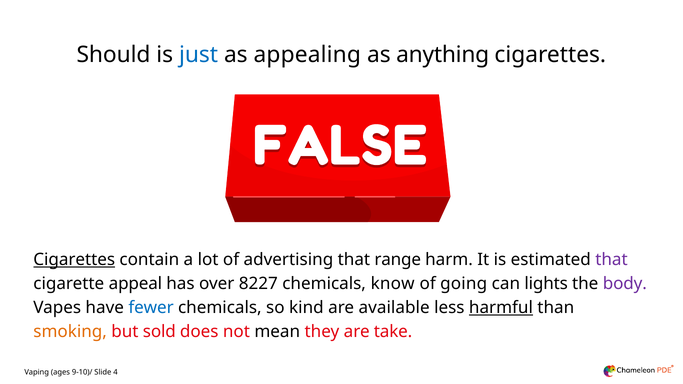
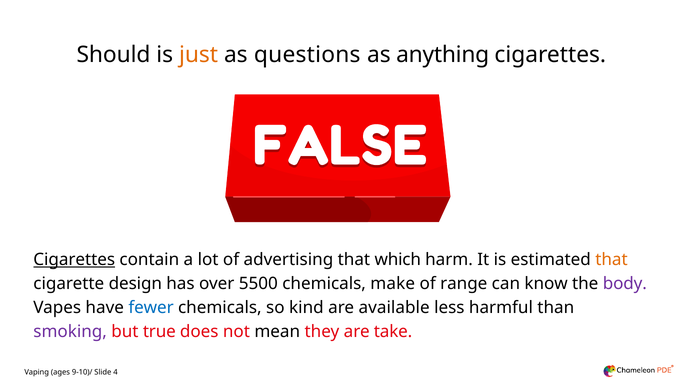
just colour: blue -> orange (199, 55)
appealing: appealing -> questions (307, 55)
range: range -> which (398, 260)
that colour: purple -> orange (611, 260)
appeal: appeal -> design (135, 284)
8227: 8227 -> 5500 (258, 284)
know: know -> make (393, 284)
going: going -> range (464, 284)
lights: lights -> know (546, 284)
harmful underline: present -> none (501, 308)
smoking colour: orange -> purple (70, 332)
sold: sold -> true (159, 332)
